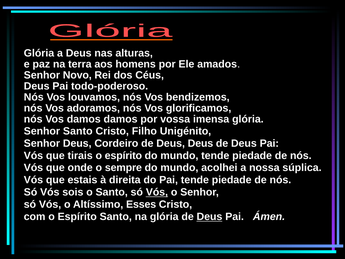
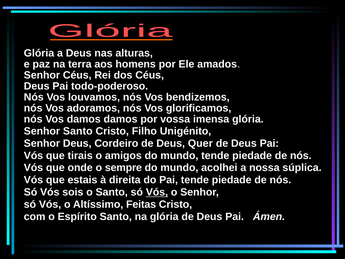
Senhor Novo: Novo -> Céus (77, 75)
Deus Deus: Deus -> Quer (200, 143)
tirais o espírito: espírito -> amigos (123, 155)
Esses: Esses -> Feitas (141, 204)
Deus underline: present -> none (209, 216)
